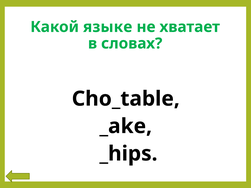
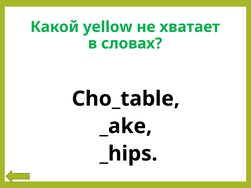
языке: языке -> yellow (108, 27)
